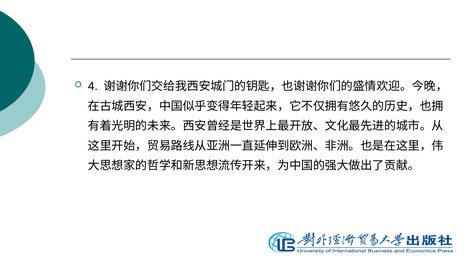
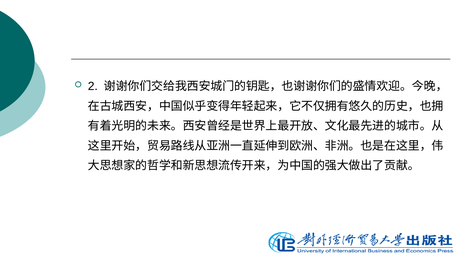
4: 4 -> 2 (93, 86)
